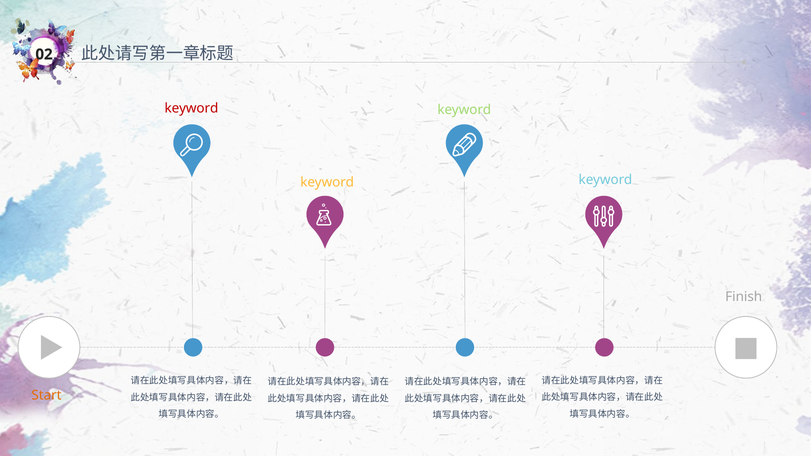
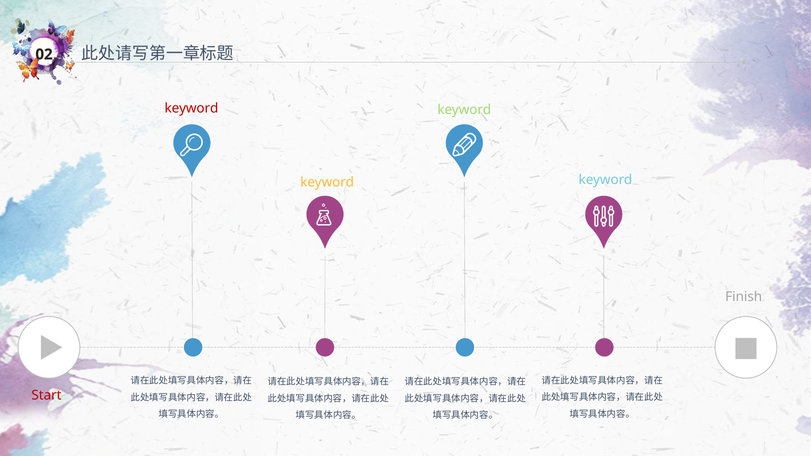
Start colour: orange -> red (46, 395)
